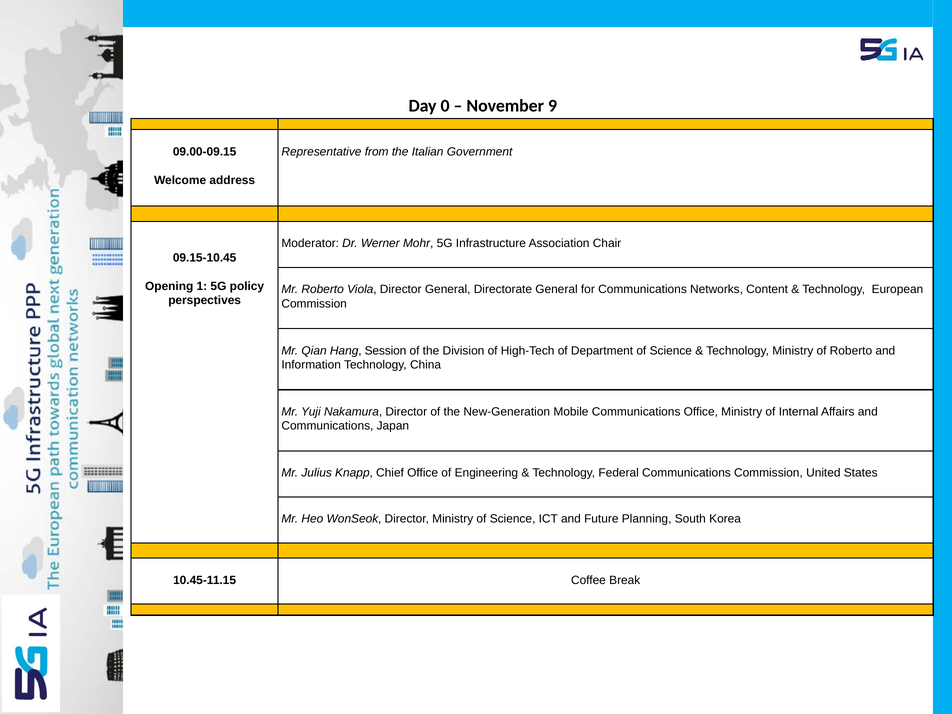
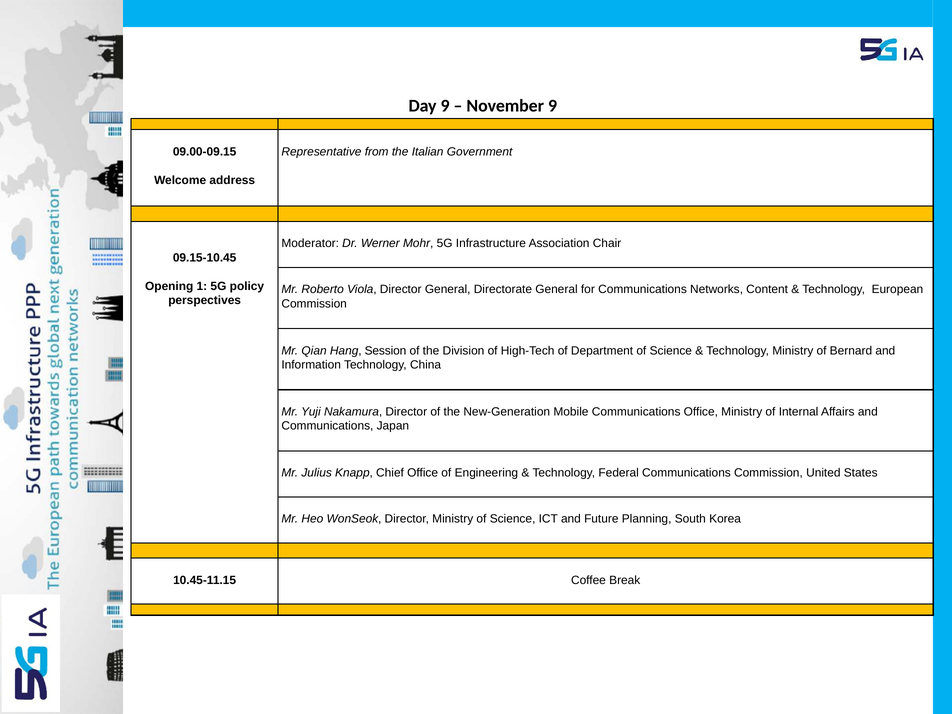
Day 0: 0 -> 9 (445, 106)
of Roberto: Roberto -> Bernard (851, 351)
